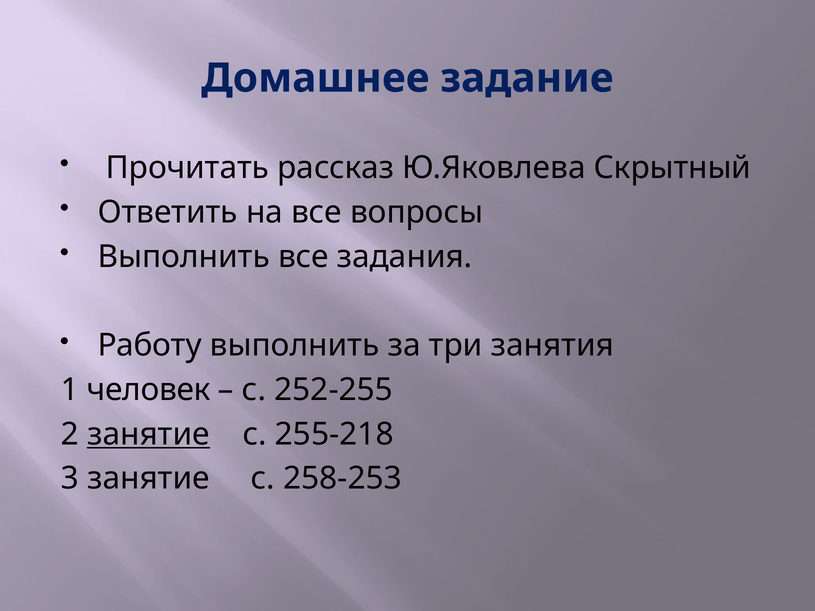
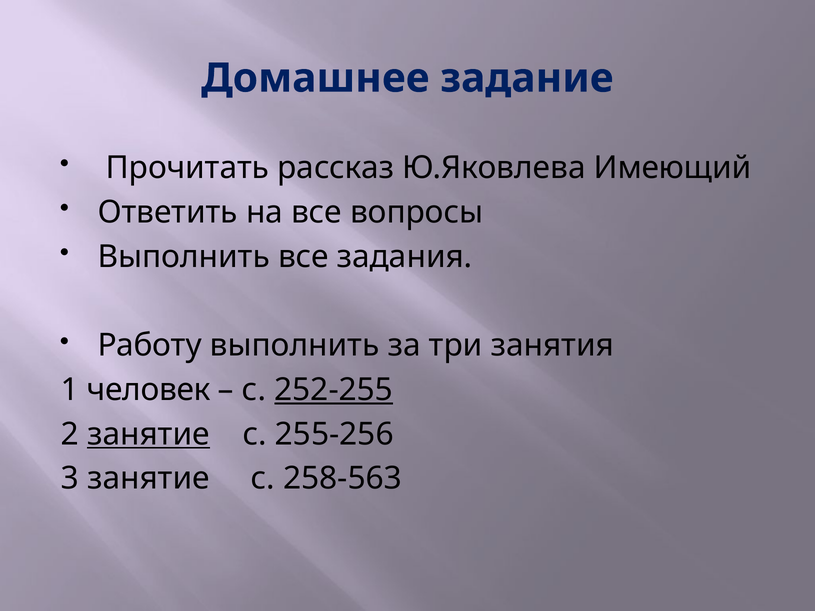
Скрытный: Скрытный -> Имеющий (672, 168)
252-255 underline: none -> present (334, 390)
255-218: 255-218 -> 255-256 (334, 434)
258-253: 258-253 -> 258-563 (342, 479)
